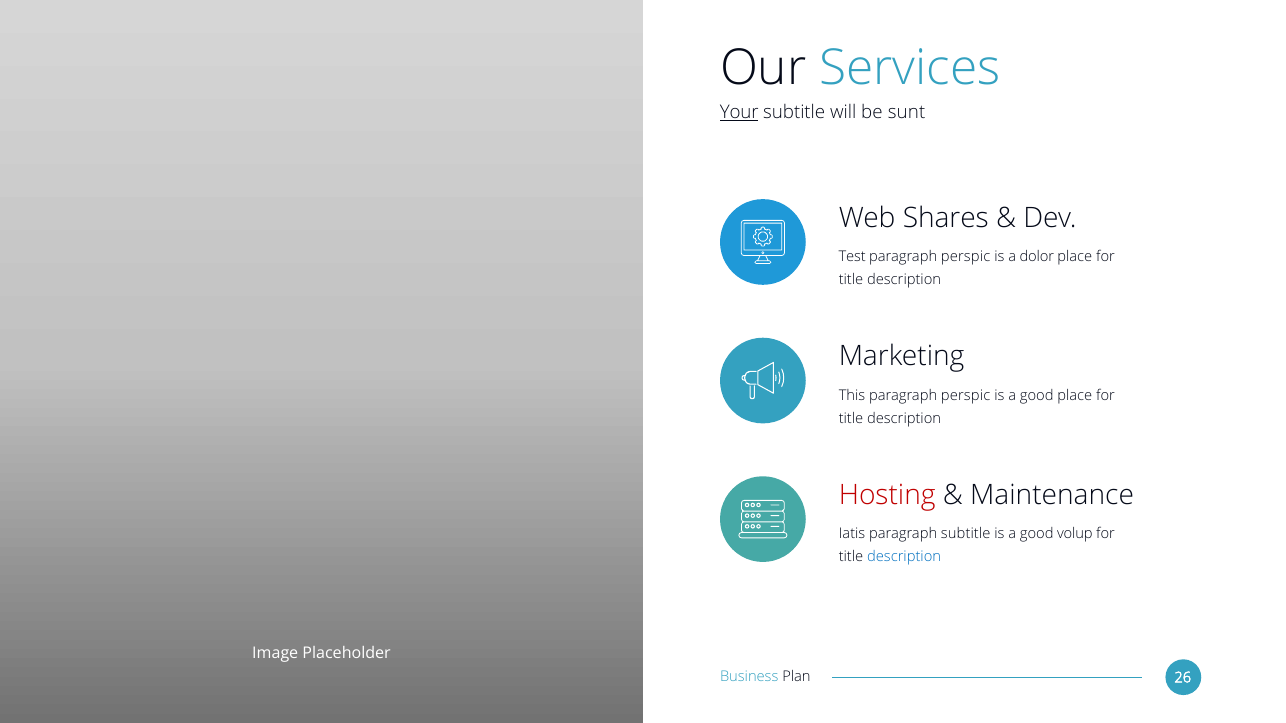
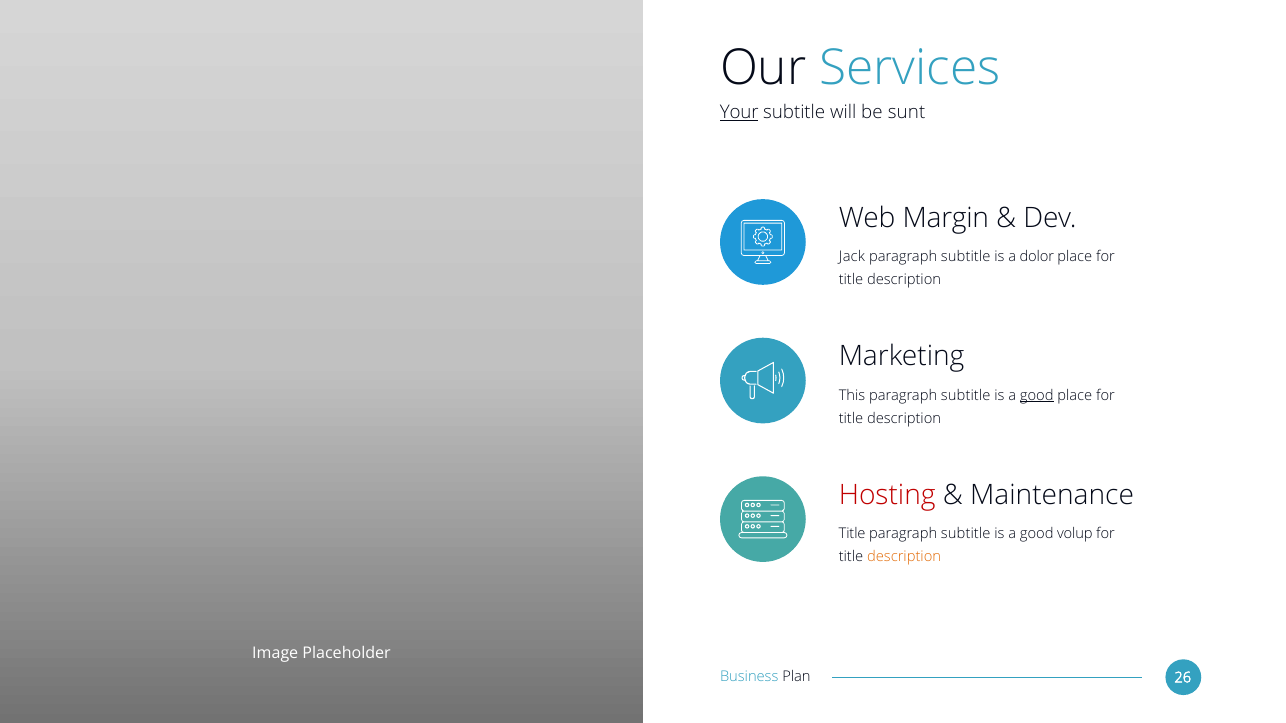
Shares: Shares -> Margin (946, 218)
Test: Test -> Jack (852, 257)
perspic: perspic -> subtitle (966, 257)
This paragraph perspic: perspic -> subtitle (966, 395)
good underline: none -> present (1037, 395)
Iatis: Iatis -> Title (852, 534)
description colour: blue -> orange (904, 557)
